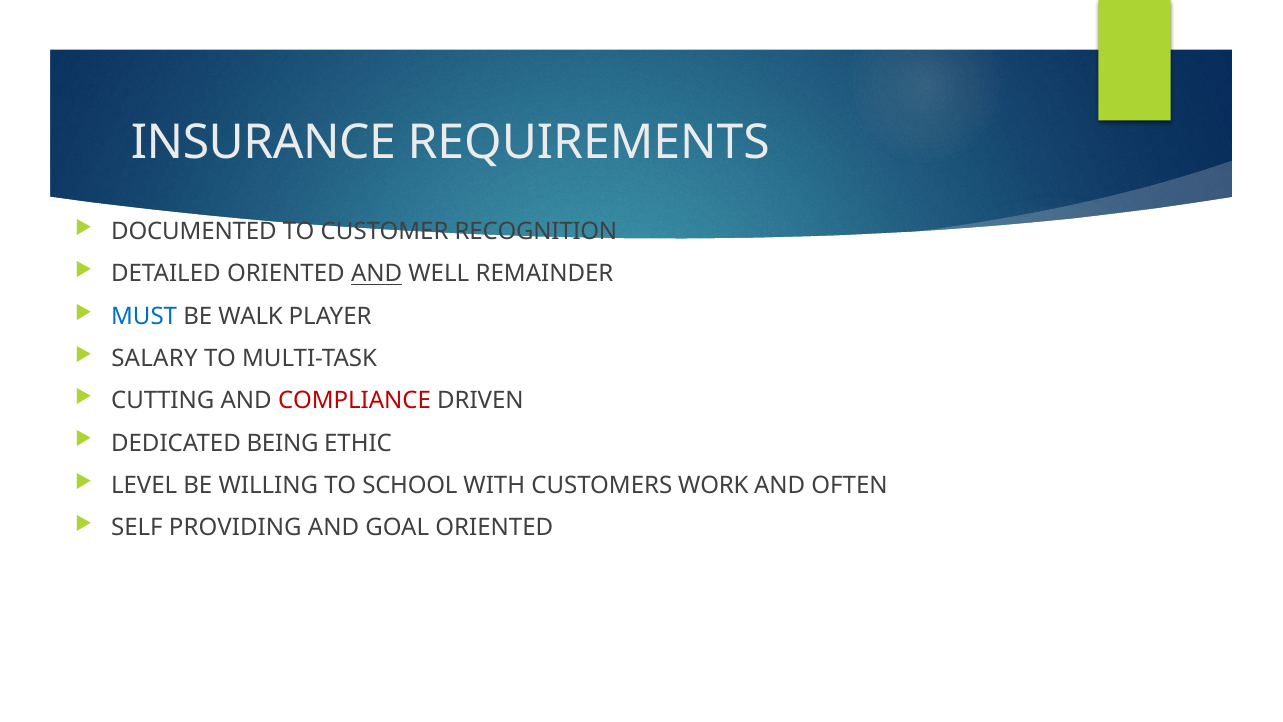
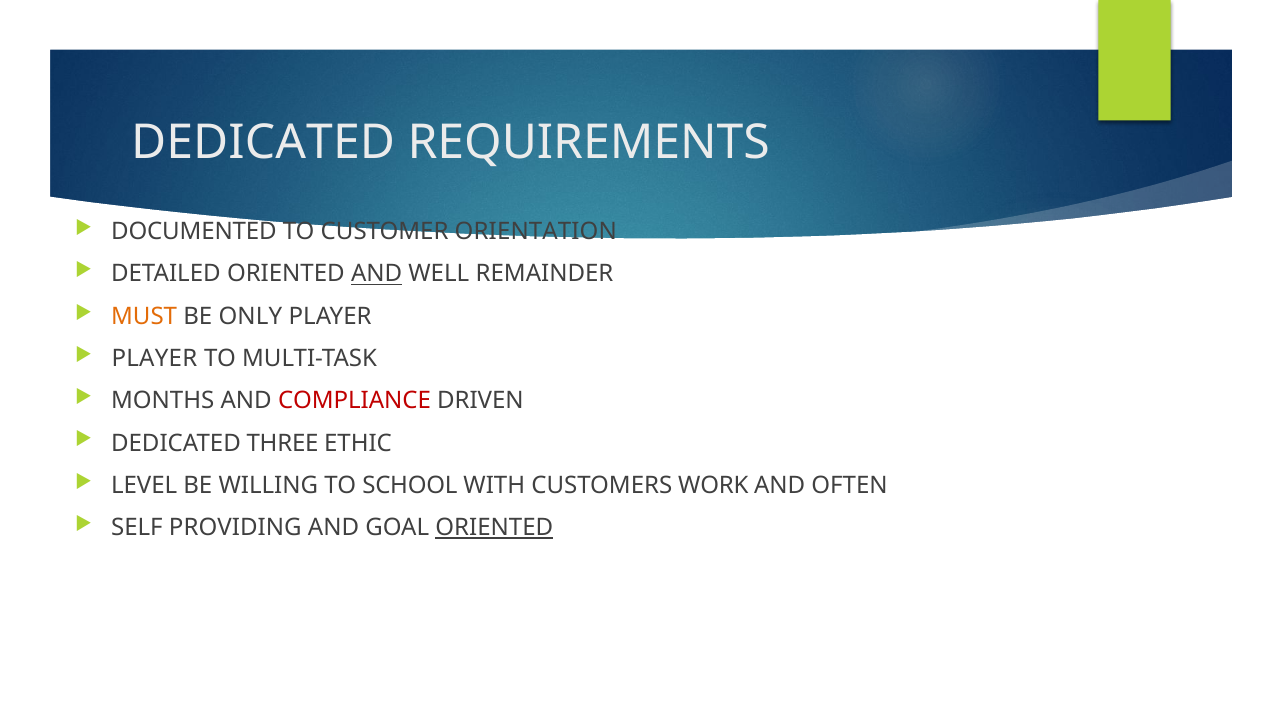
INSURANCE: INSURANCE -> DEDICATED (263, 143)
RECOGNITION: RECOGNITION -> ORIENTATION (536, 232)
MUST colour: blue -> orange (144, 316)
WALK: WALK -> ONLY (250, 316)
SALARY: SALARY -> PLAYER (154, 358)
CUTTING: CUTTING -> MONTHS (163, 401)
BEING: BEING -> THREE (283, 443)
ORIENTED underline: none -> present (494, 527)
